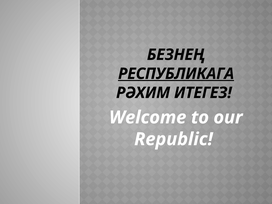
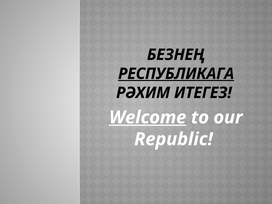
Welcome underline: none -> present (148, 117)
